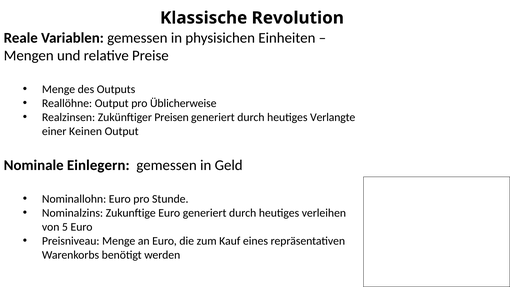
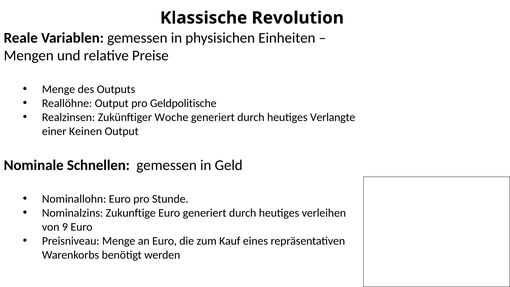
Üblicherweise: Üblicherweise -> Geldpolitische (183, 103)
Preisen: Preisen -> Woche (171, 117)
Einlegern: Einlegern -> Schnellen (98, 165)
5: 5 -> 9 (65, 227)
